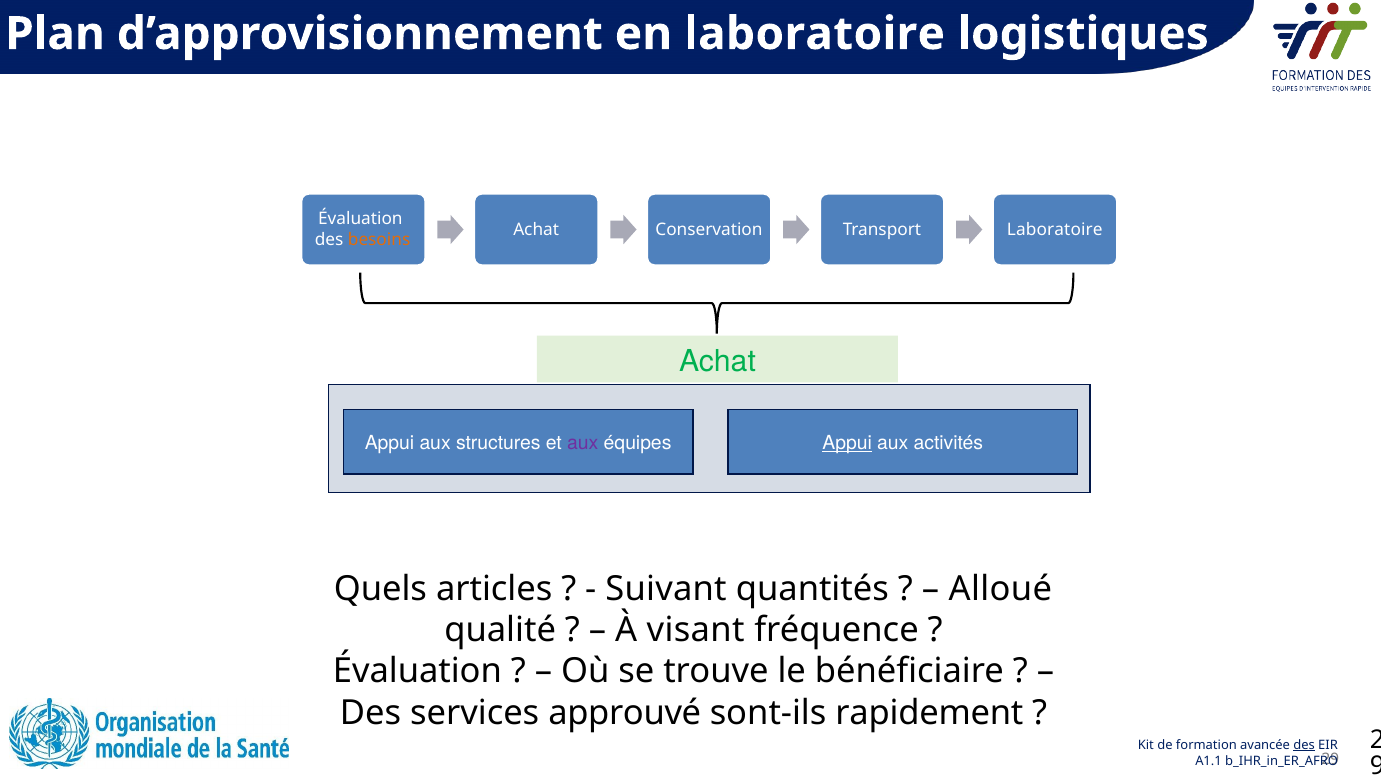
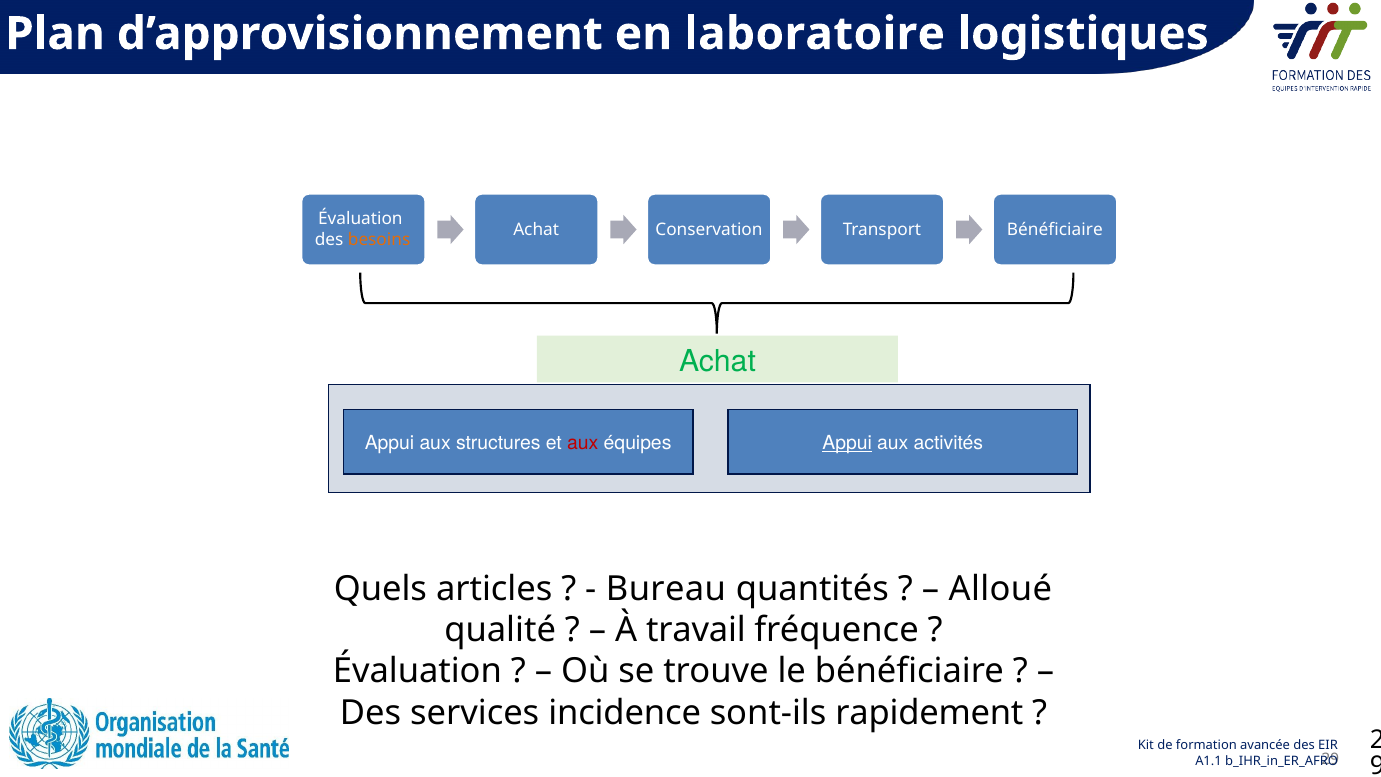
Transport Laboratoire: Laboratoire -> Bénéficiaire (1055, 229)
aux colour: purple -> red (583, 443)
Suivant: Suivant -> Bureau (666, 589)
visant: visant -> travail (696, 630)
approuvé: approuvé -> incidence (625, 713)
des underline: present -> none (1304, 745)
